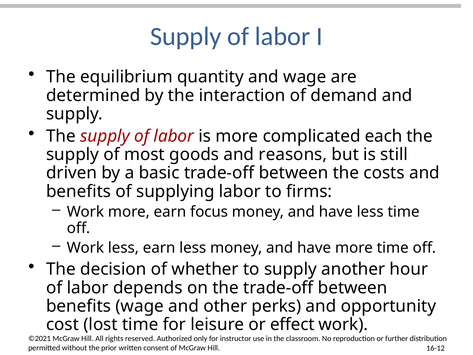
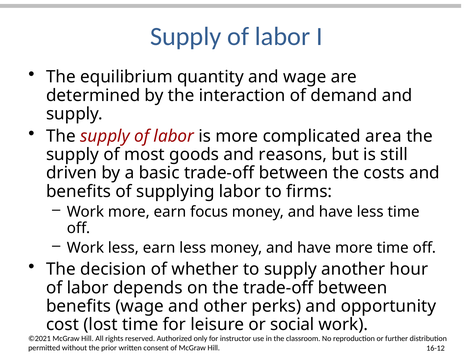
each: each -> area (383, 136)
effect: effect -> social (292, 324)
